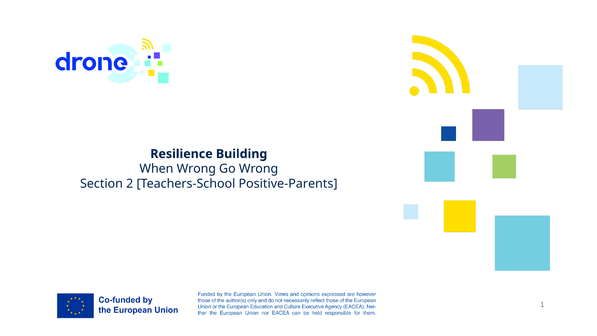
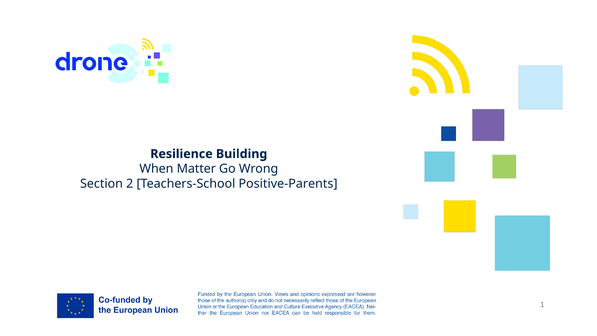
When Wrong: Wrong -> Matter (196, 169)
